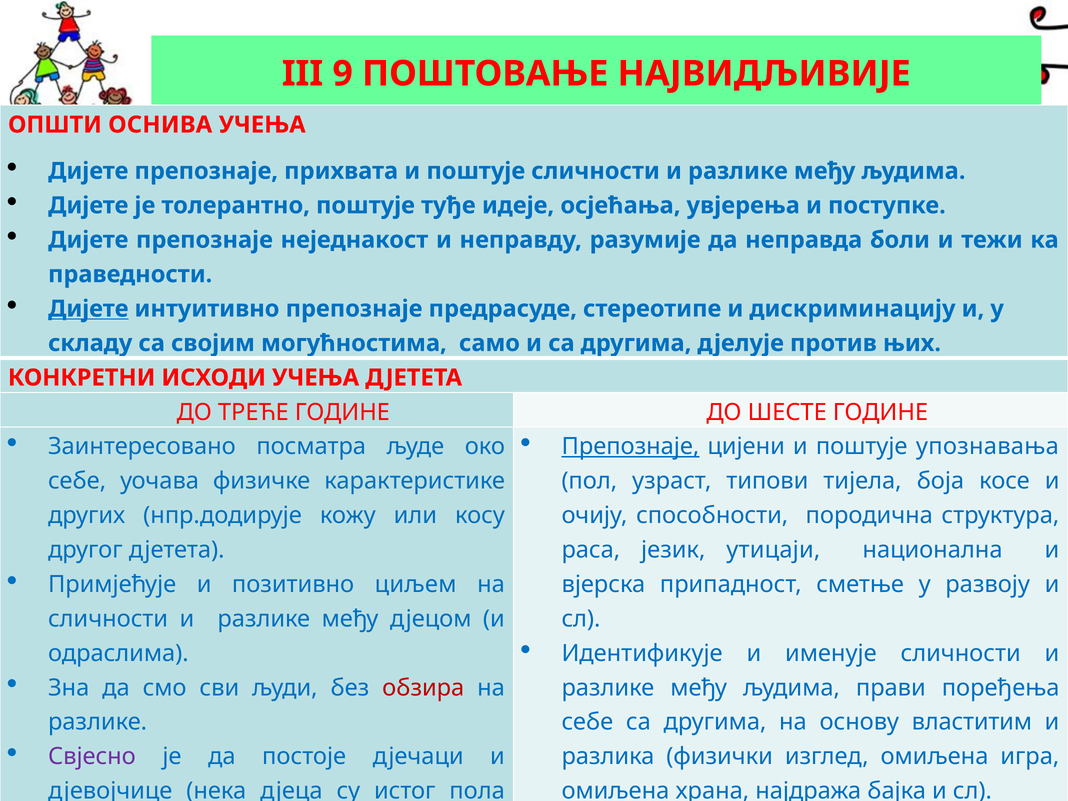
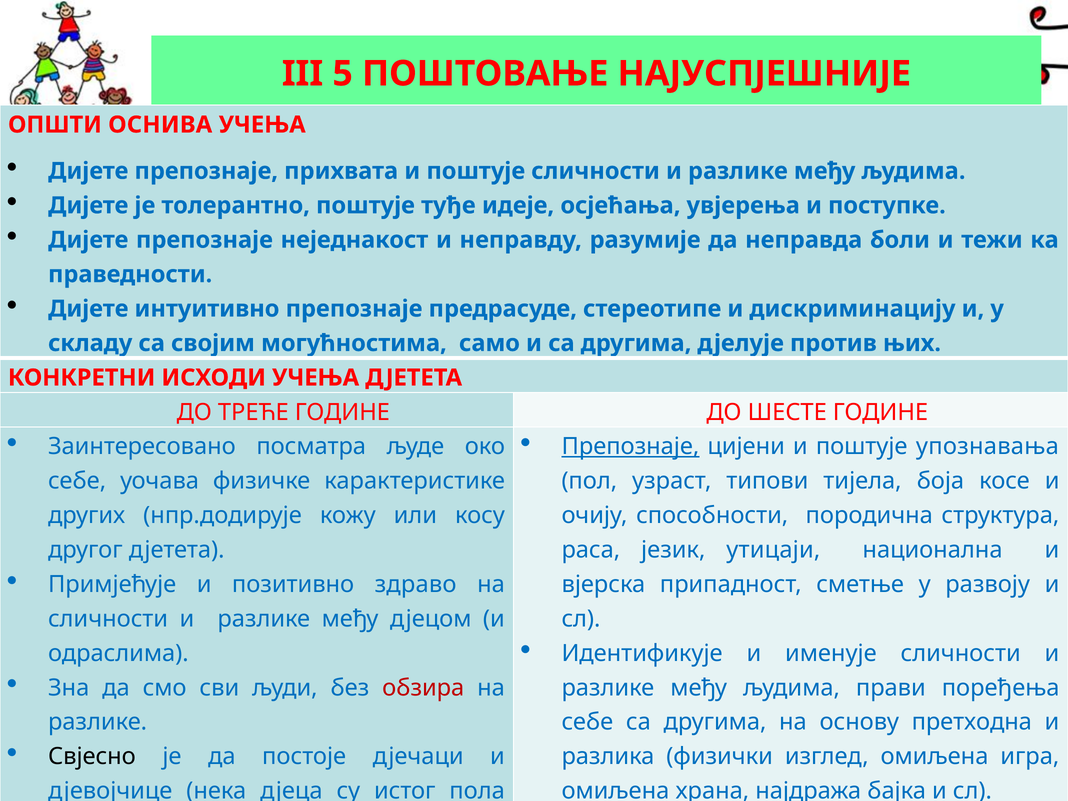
9: 9 -> 5 (343, 74)
НАЈВИДЉИВИЈЕ: НАЈВИДЉИВИЈЕ -> НАЈУСПЈЕШНИЈЕ (764, 74)
Дијете underline: present -> none (88, 309)
циљем: циљем -> здраво (416, 584)
властитим: властитим -> претходна (972, 722)
Свјесно colour: purple -> black (92, 757)
